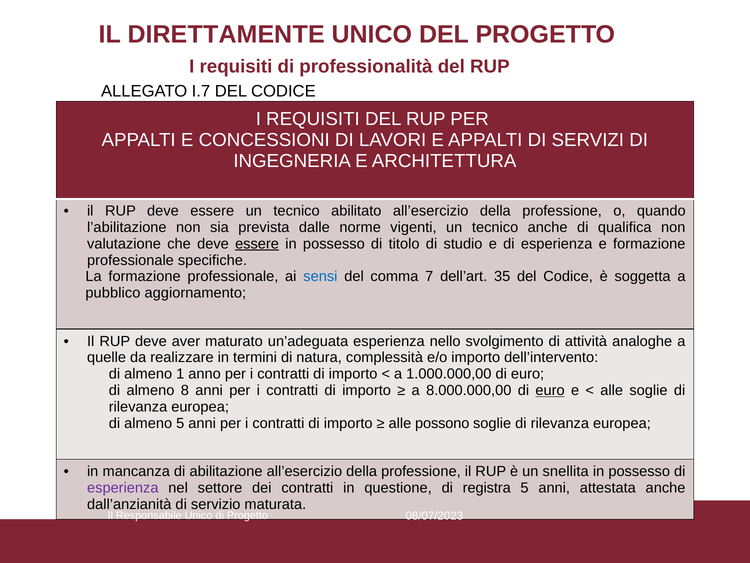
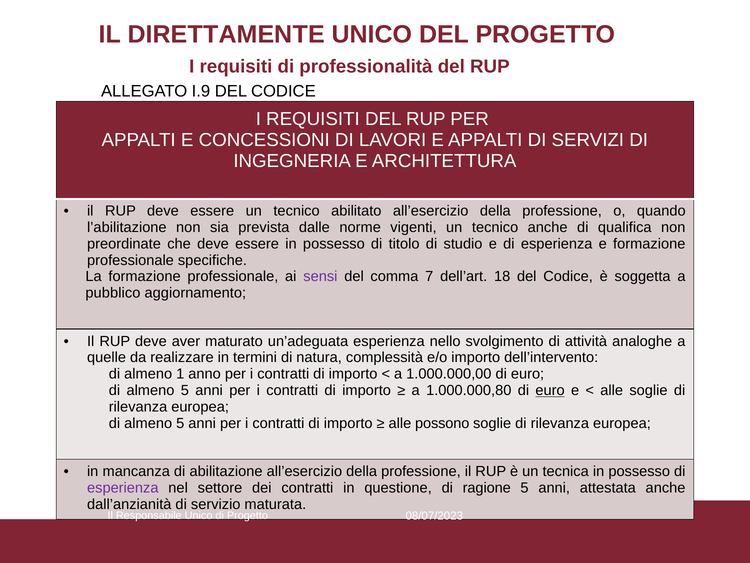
I.7: I.7 -> I.9 (201, 91)
valutazione: valutazione -> preordinate (124, 244)
essere underline: present -> none (257, 244)
sensi colour: blue -> purple (320, 276)
35: 35 -> 18 (502, 276)
8: 8 -> 5 (185, 390)
8.000.000,00: 8.000.000,00 -> 1.000.000,80 (469, 390)
snellita: snellita -> tecnica (566, 471)
registra: registra -> ragione (487, 487)
